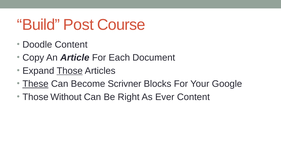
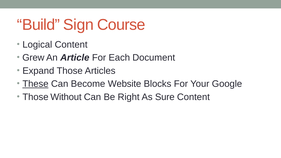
Post: Post -> Sign (78, 25)
Doodle: Doodle -> Logical (37, 45)
Copy: Copy -> Grew (33, 58)
Those underline: present -> none (70, 71)
Scrivner: Scrivner -> Website (125, 84)
Ever: Ever -> Sure (165, 97)
